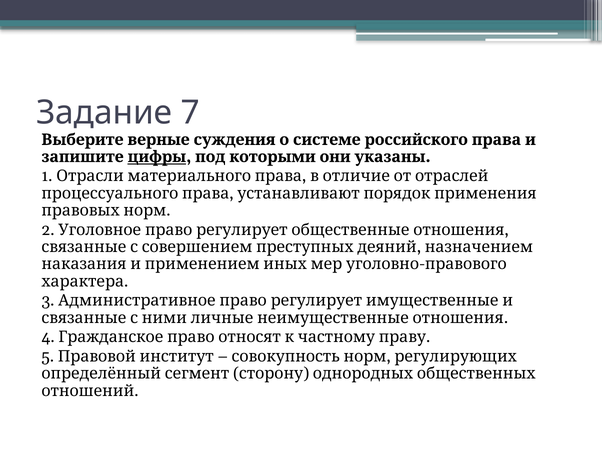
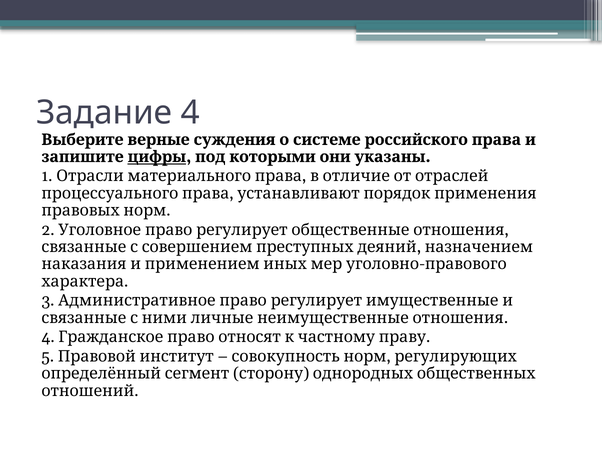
Задание 7: 7 -> 4 (190, 113)
